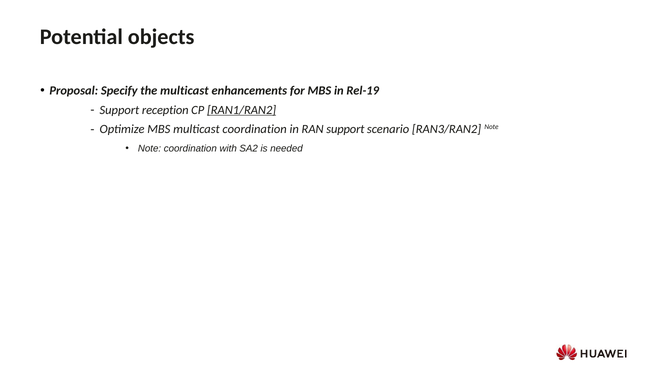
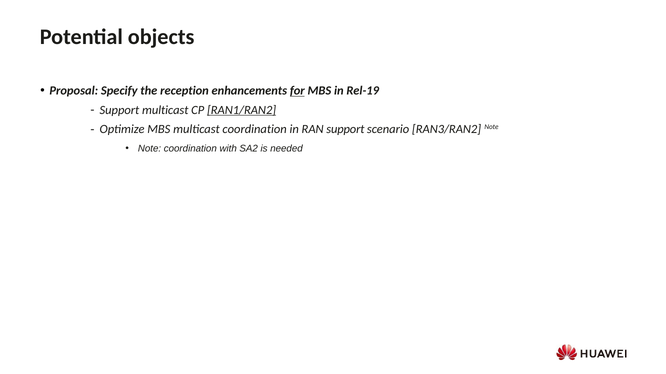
the multicast: multicast -> reception (184, 91)
for underline: none -> present (297, 91)
Support reception: reception -> multicast (165, 110)
